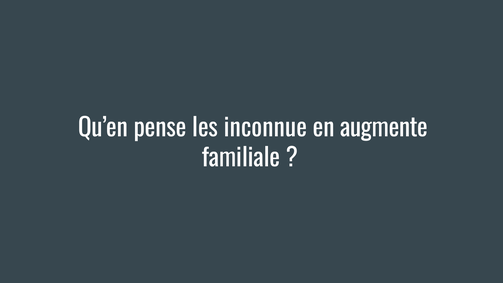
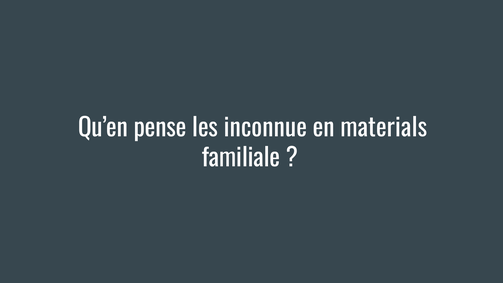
augmente: augmente -> materials (384, 128)
